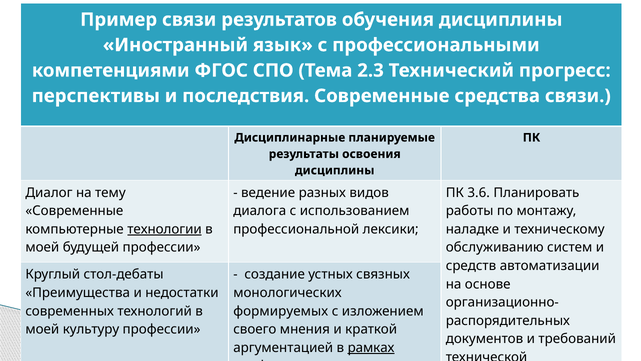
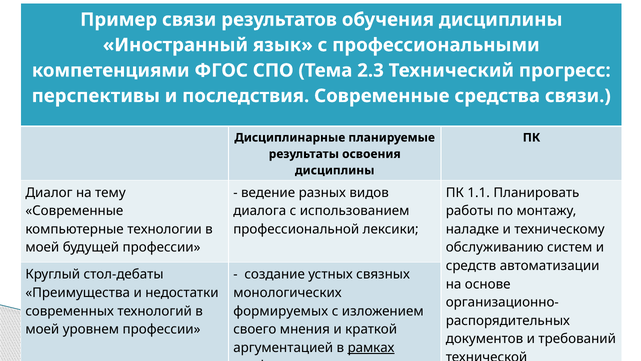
3.6: 3.6 -> 1.1 (479, 192)
технологии underline: present -> none (164, 229)
культуру: культуру -> уровнем (91, 329)
